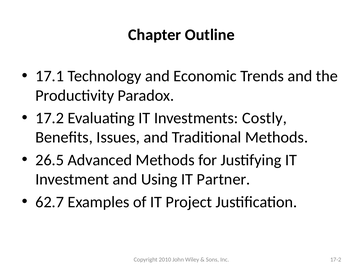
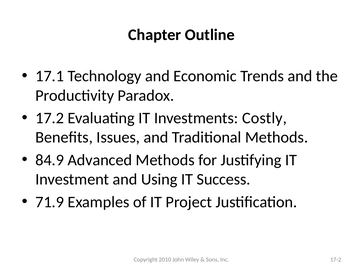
26.5: 26.5 -> 84.9 (50, 160)
Partner: Partner -> Success (224, 180)
62.7: 62.7 -> 71.9 (50, 202)
